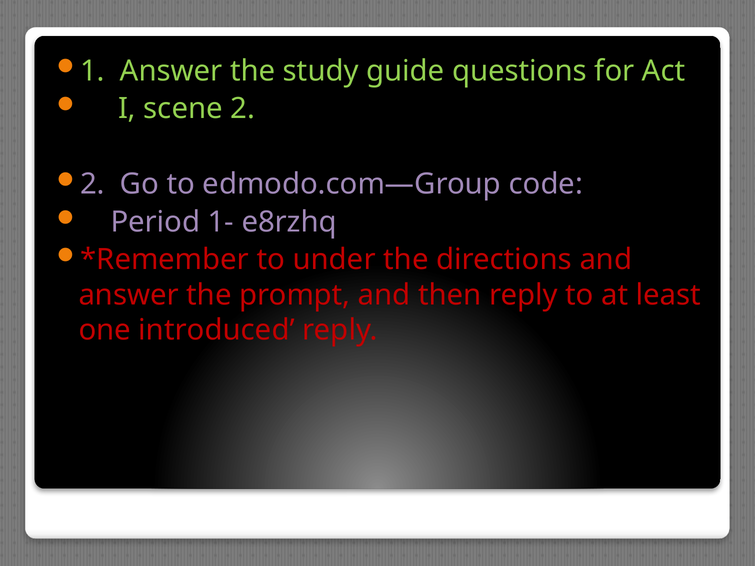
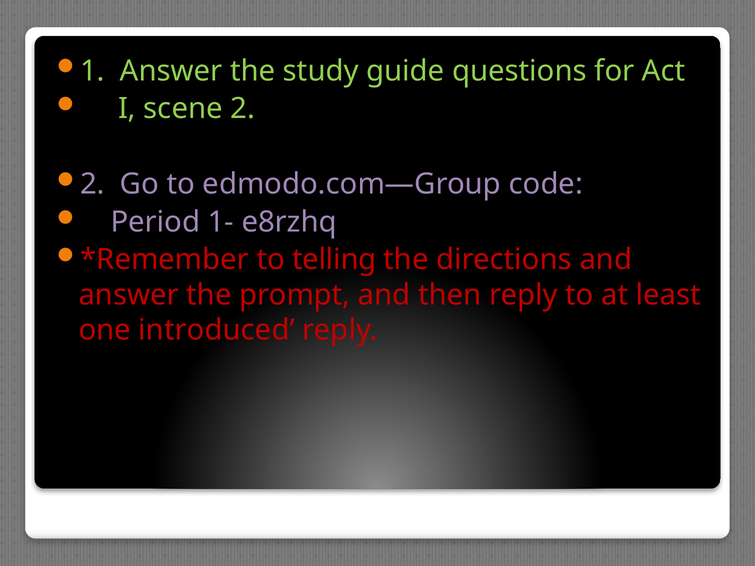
under: under -> telling (334, 260)
